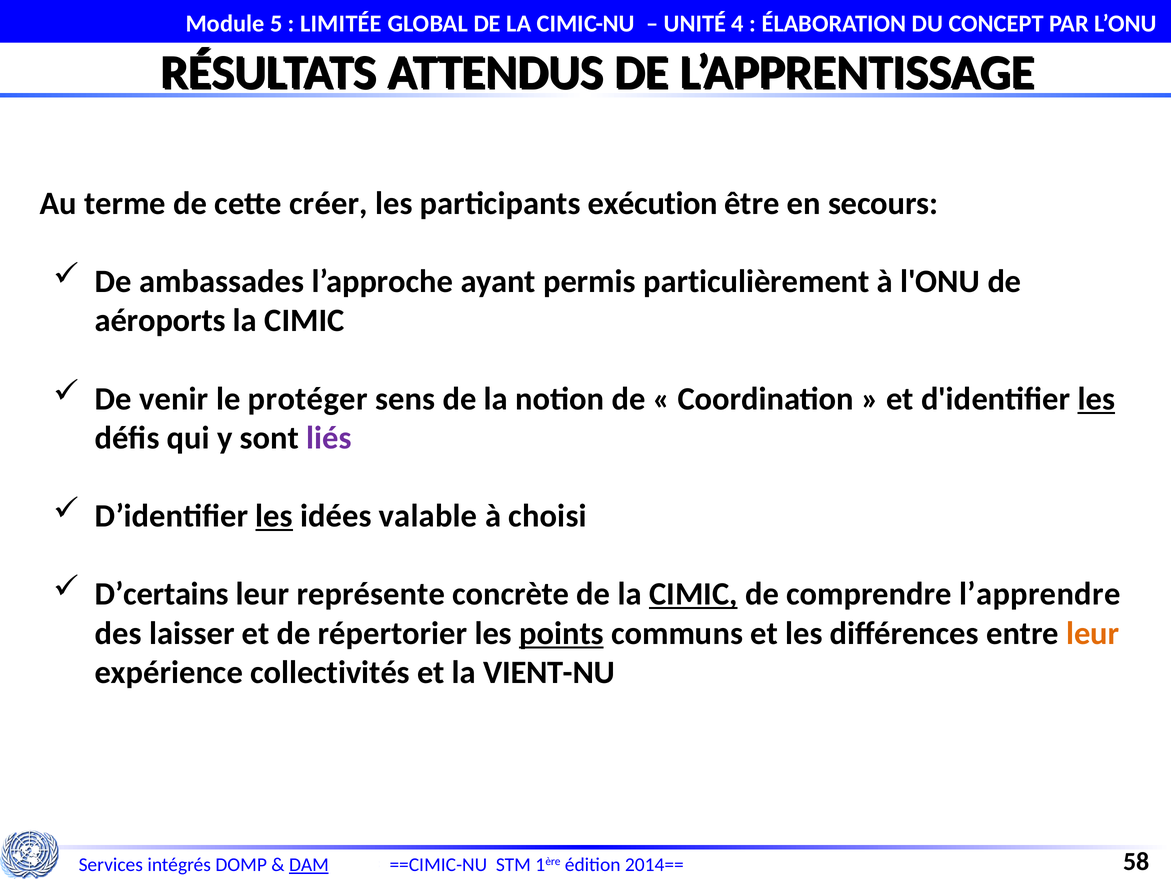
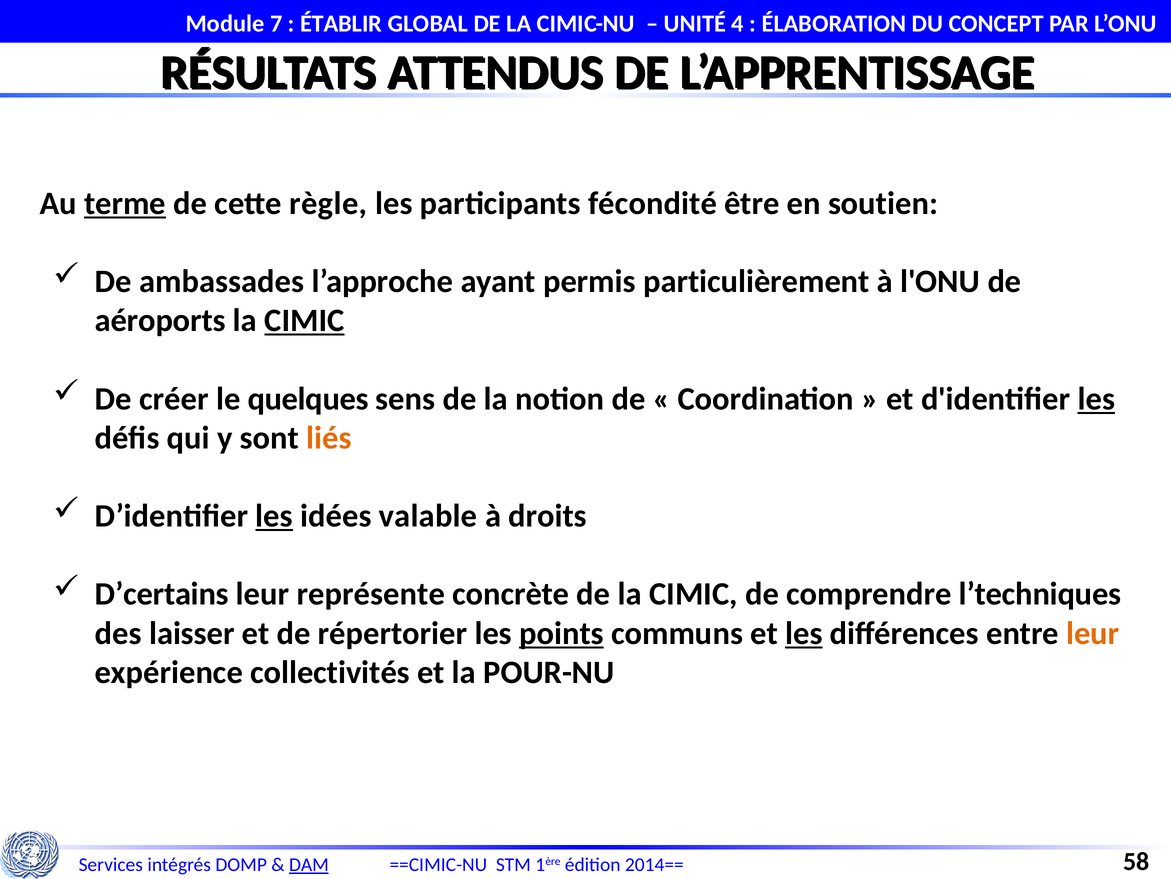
5: 5 -> 7 (276, 23)
LIMITÉE: LIMITÉE -> ÉTABLIR (341, 23)
terme underline: none -> present (125, 203)
créer: créer -> règle (328, 203)
exécution: exécution -> fécondité (653, 203)
secours: secours -> soutien (883, 203)
CIMIC underline: none -> present (304, 320)
venir: venir -> créer (174, 398)
protéger: protéger -> quelques (308, 398)
liés colour: purple -> orange (329, 438)
choisi: choisi -> droits (548, 516)
CIMIC underline: present -> none (693, 594)
l’apprendre: l’apprendre -> l’techniques (1040, 594)
les underline: none -> present (804, 633)
VIENT-NU: VIENT-NU -> POUR-NU (549, 672)
